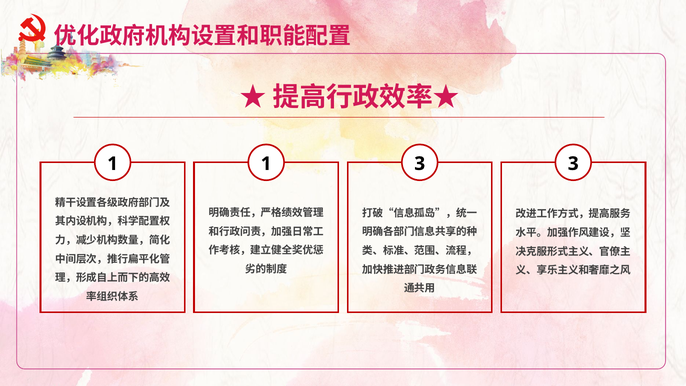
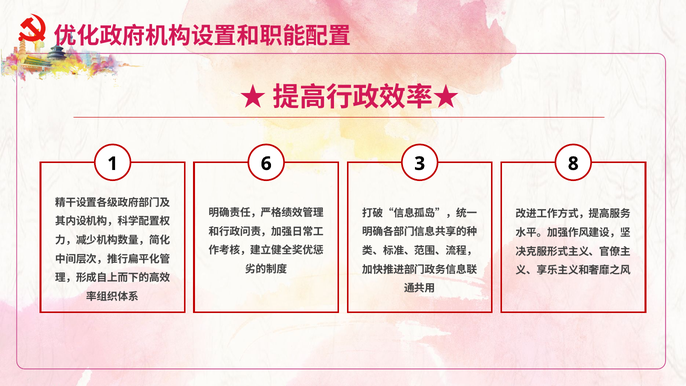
1 1: 1 -> 6 (266, 164)
3 3: 3 -> 8 (573, 164)
